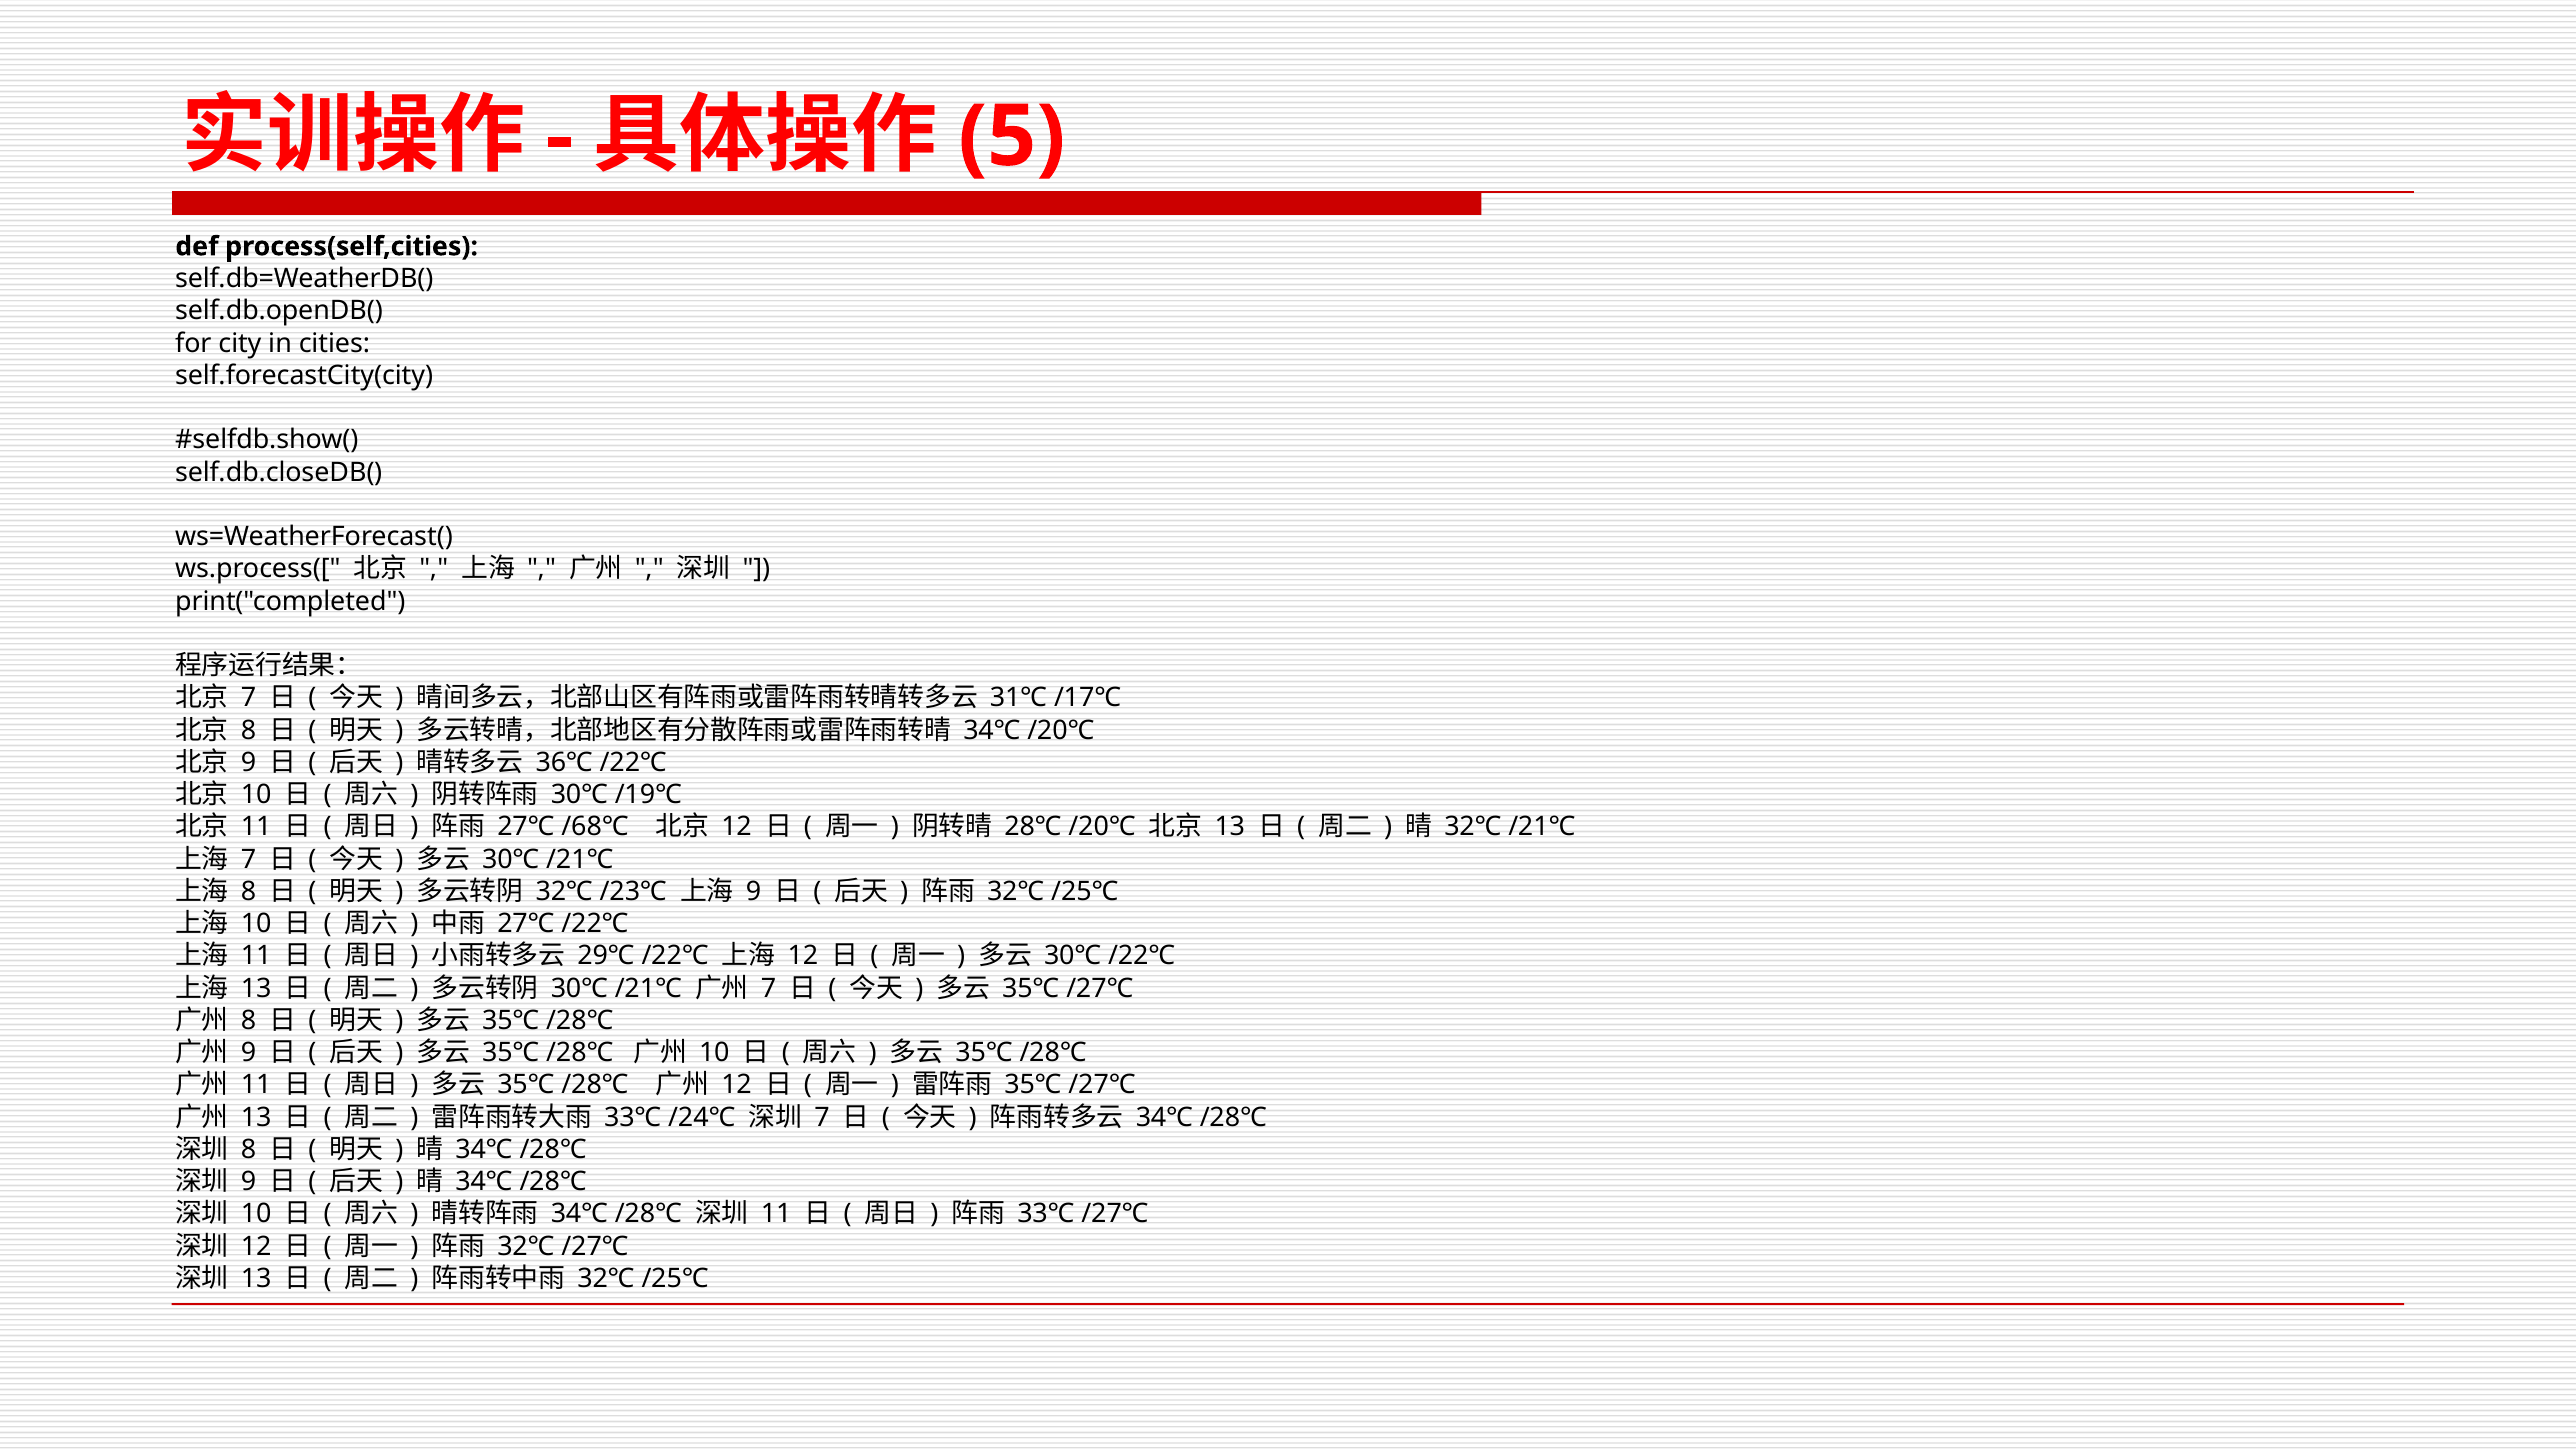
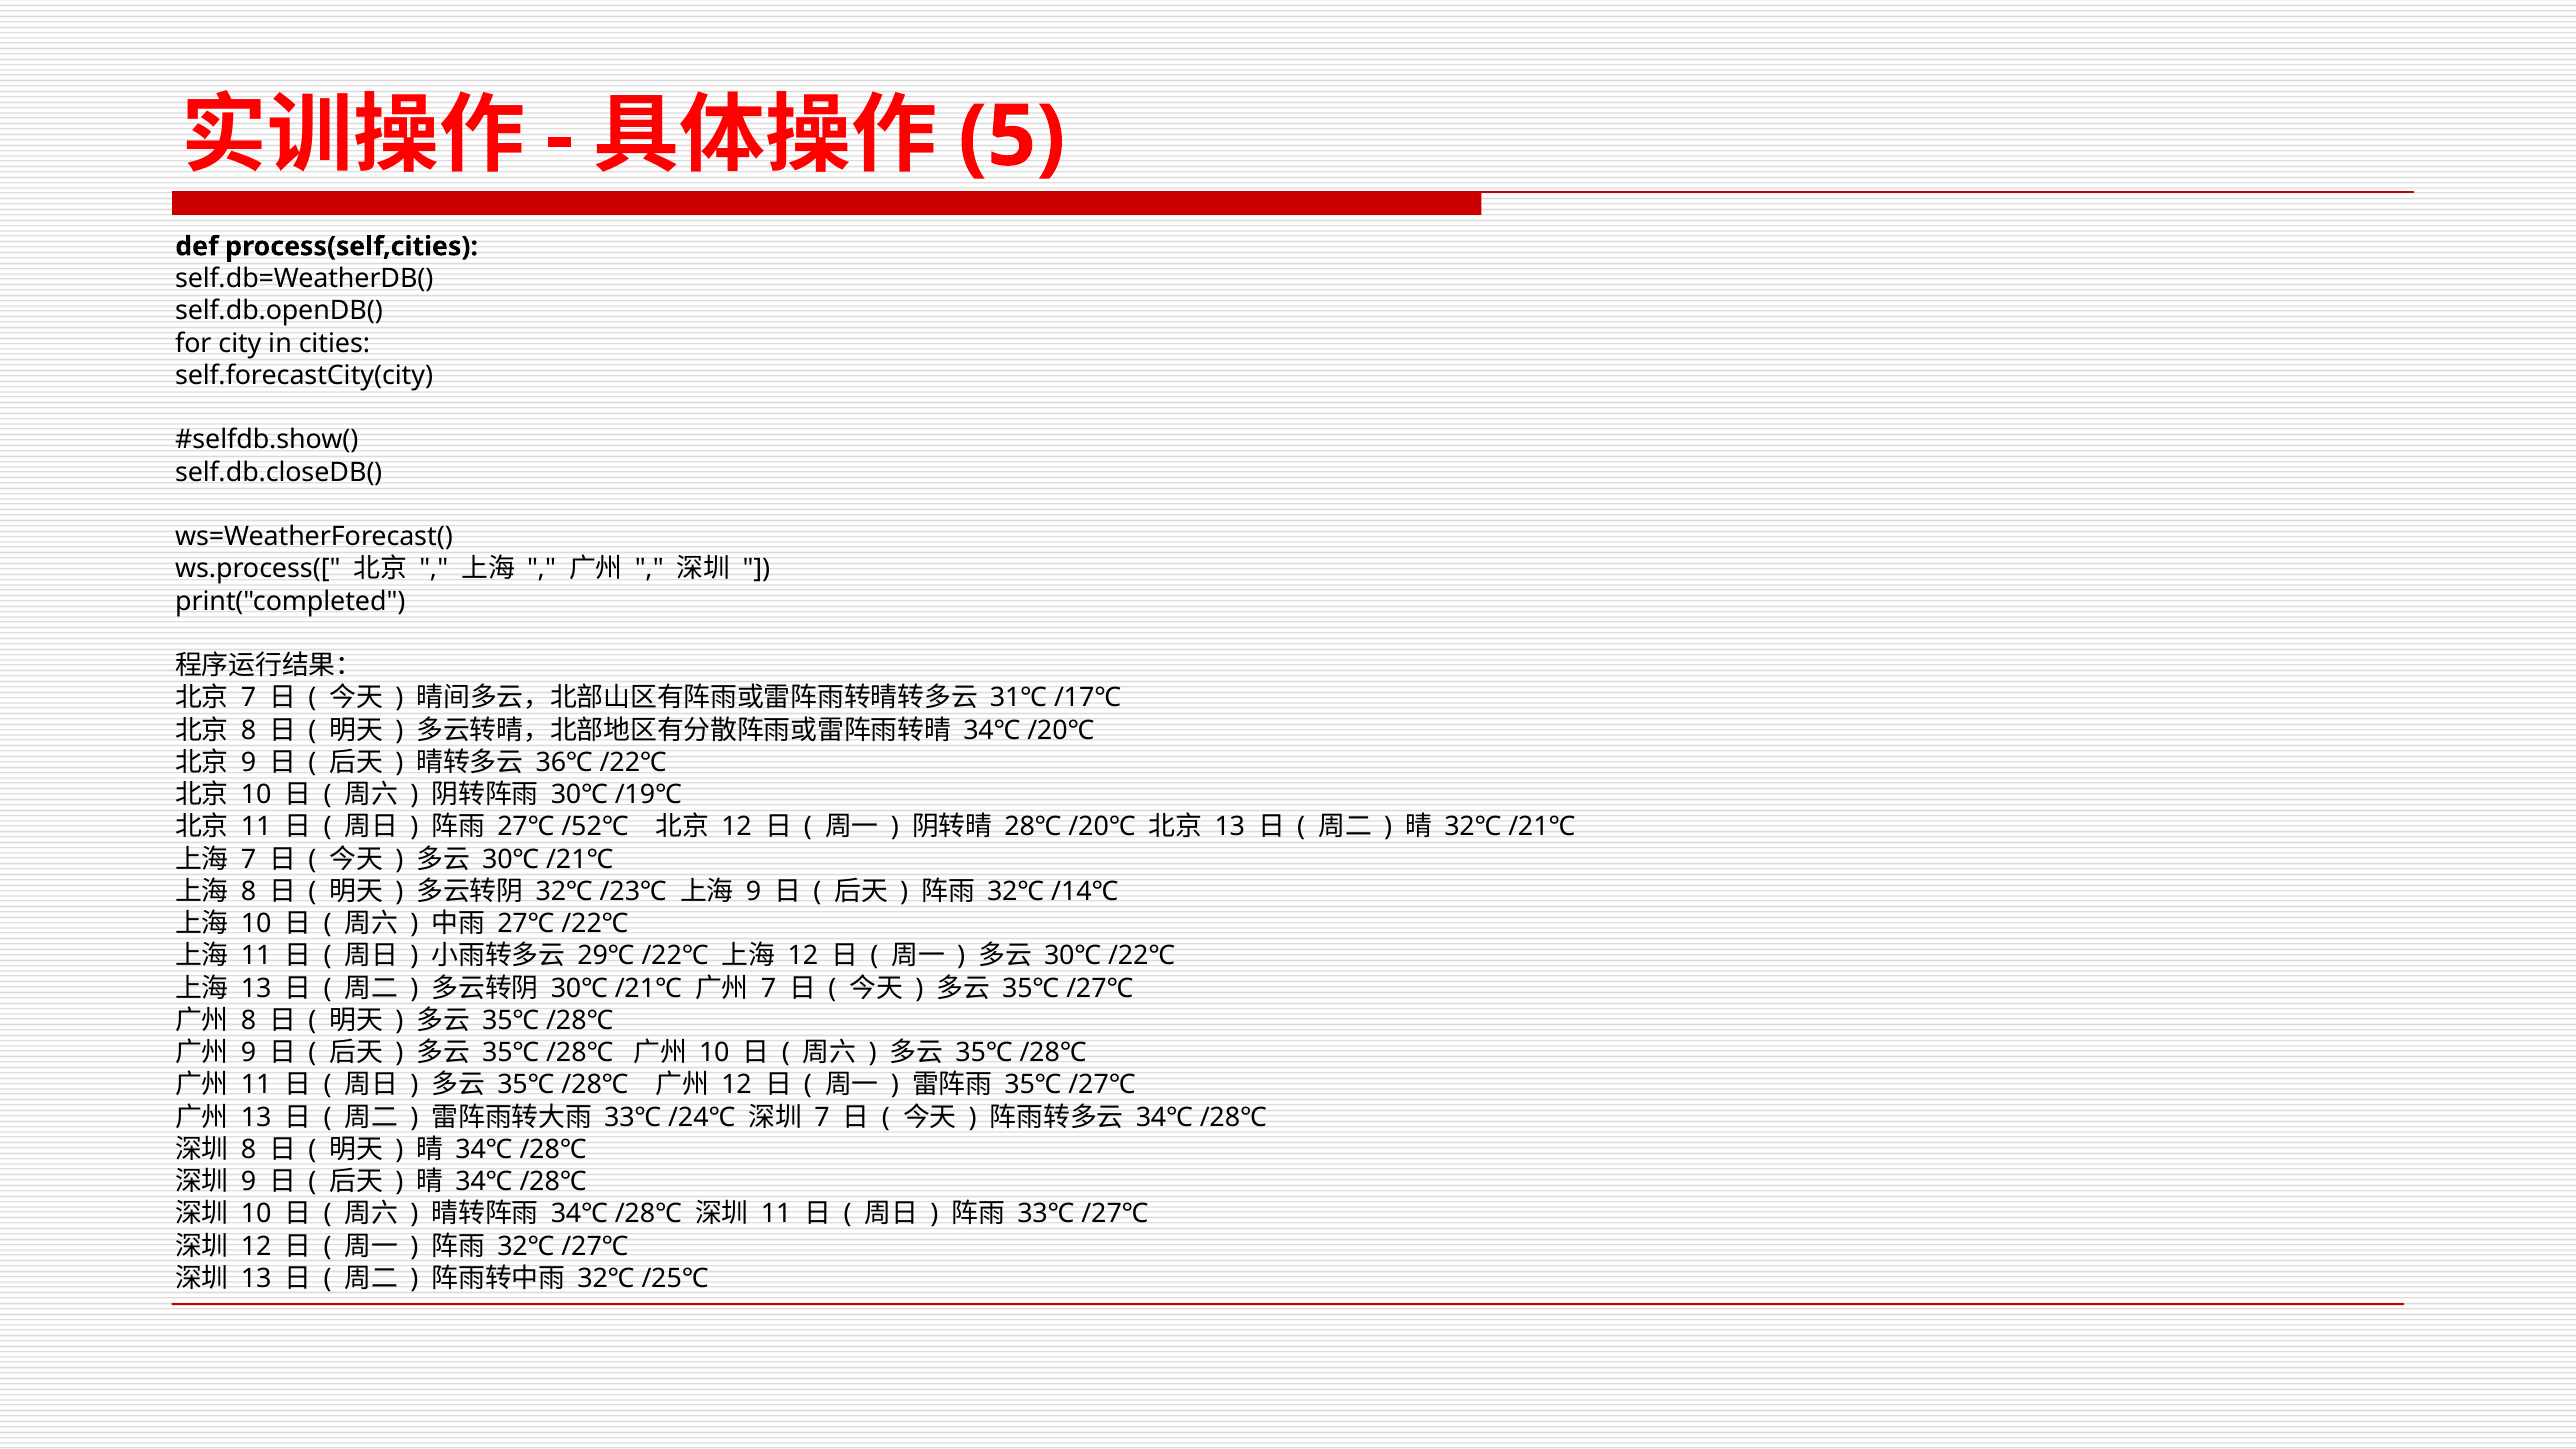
/68℃: /68℃ -> /52℃ (595, 827)
/25℃: /25℃ -> /14℃ (1085, 891)
